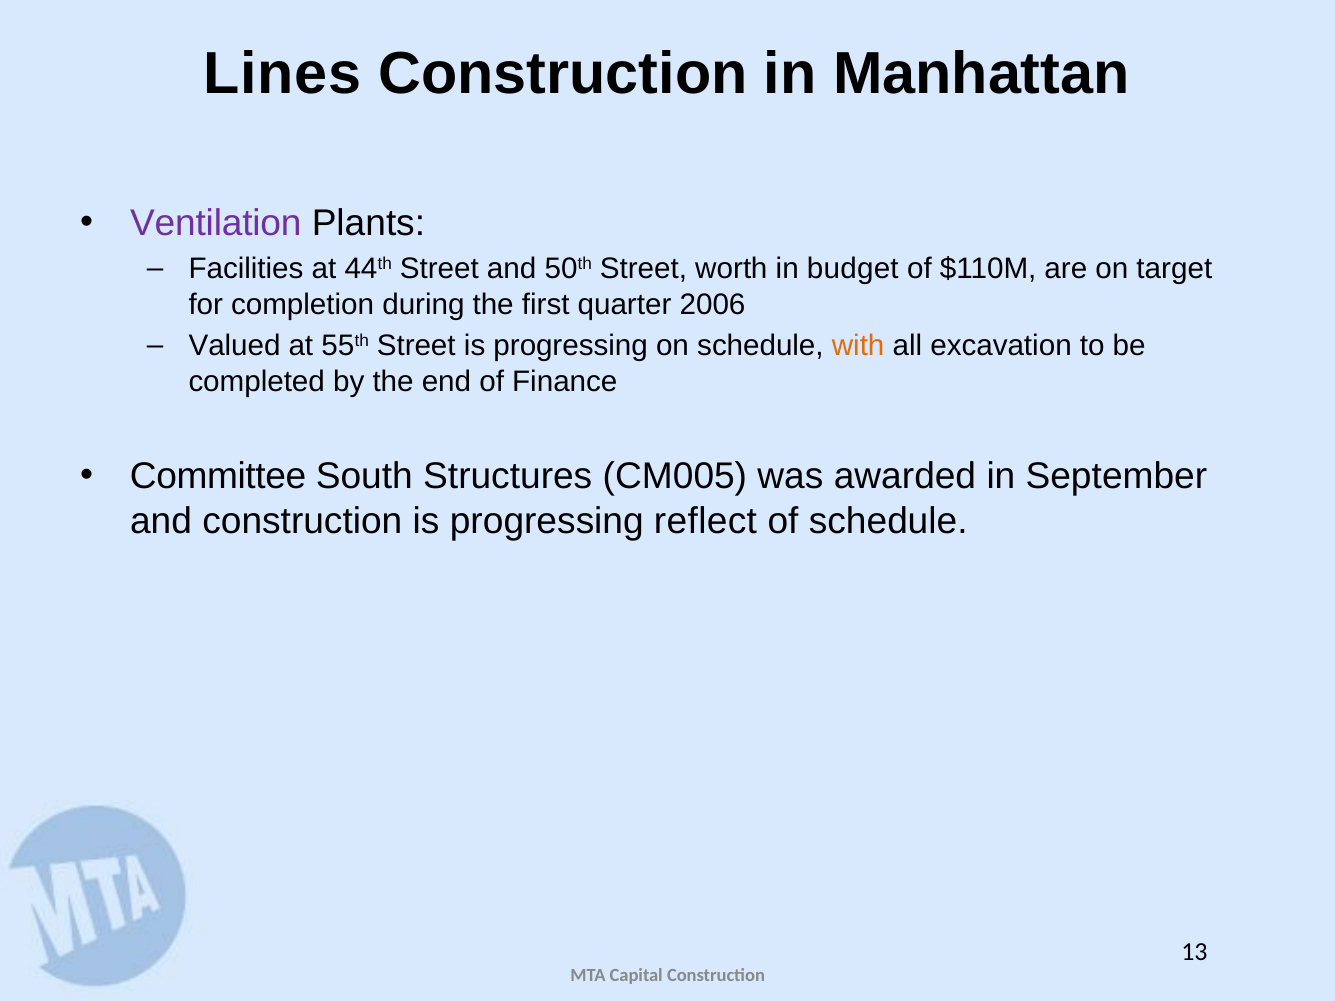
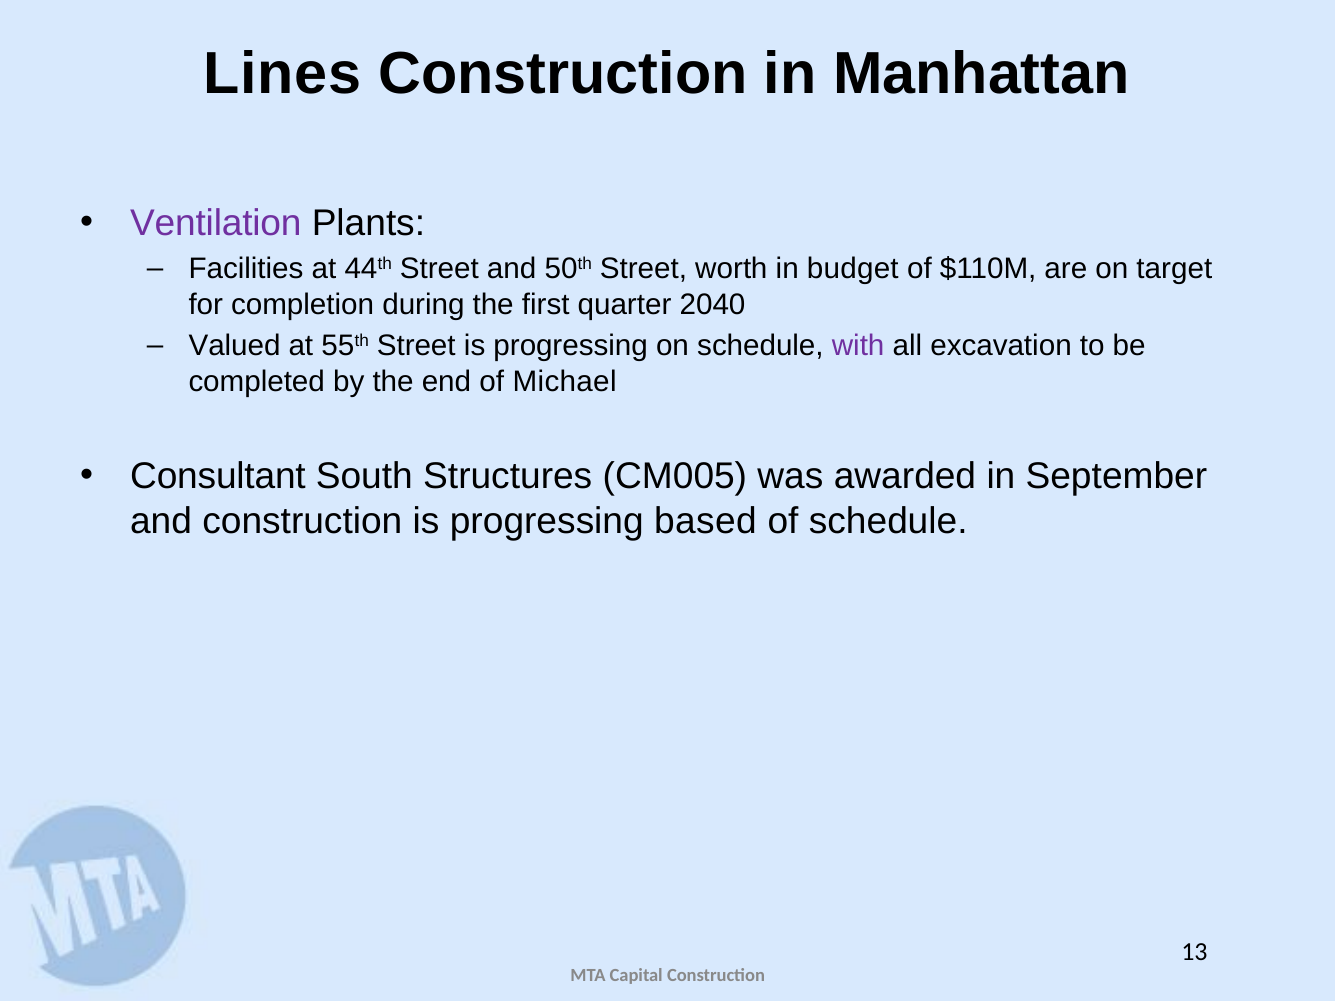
2006: 2006 -> 2040 (713, 305)
with colour: orange -> purple (858, 346)
Finance: Finance -> Michael (565, 382)
Committee: Committee -> Consultant (218, 477)
reflect: reflect -> based (705, 521)
